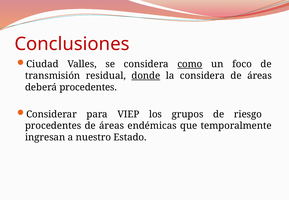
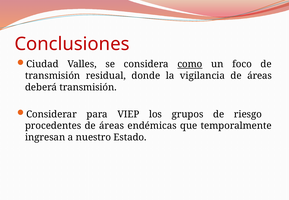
donde underline: present -> none (146, 76)
la considera: considera -> vigilancia (202, 76)
deberá procedentes: procedentes -> transmisión (88, 87)
